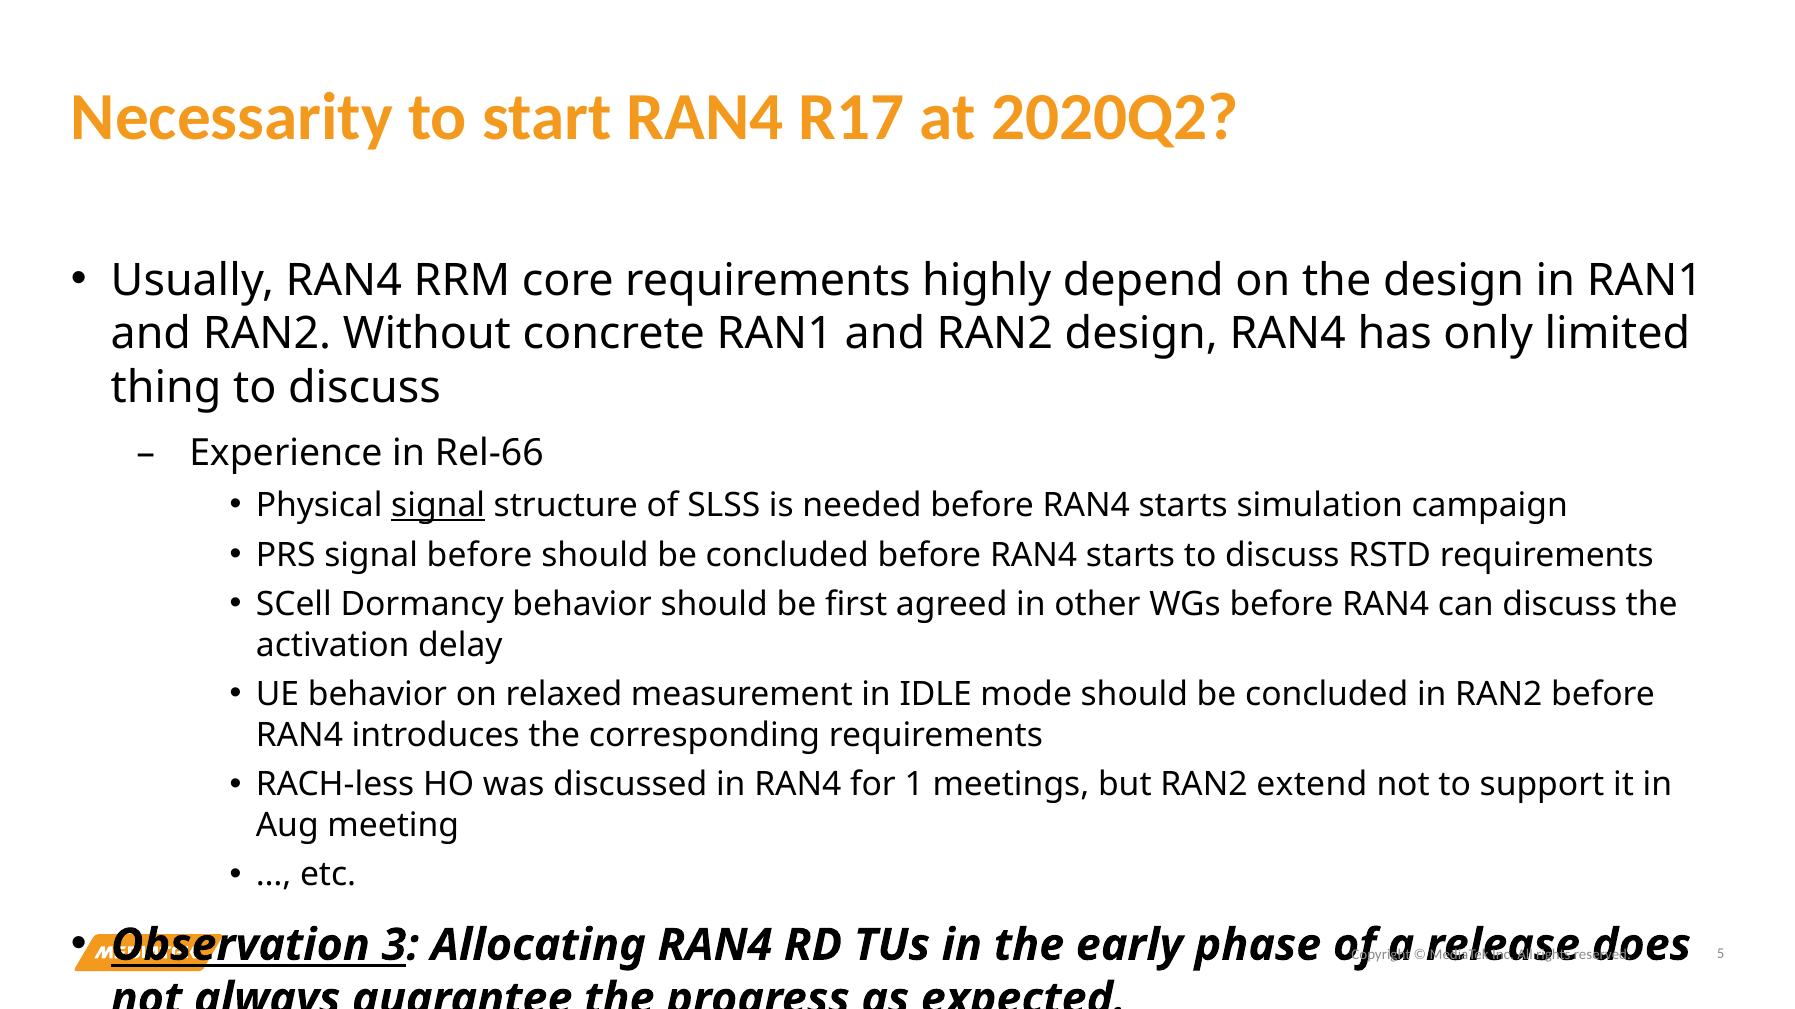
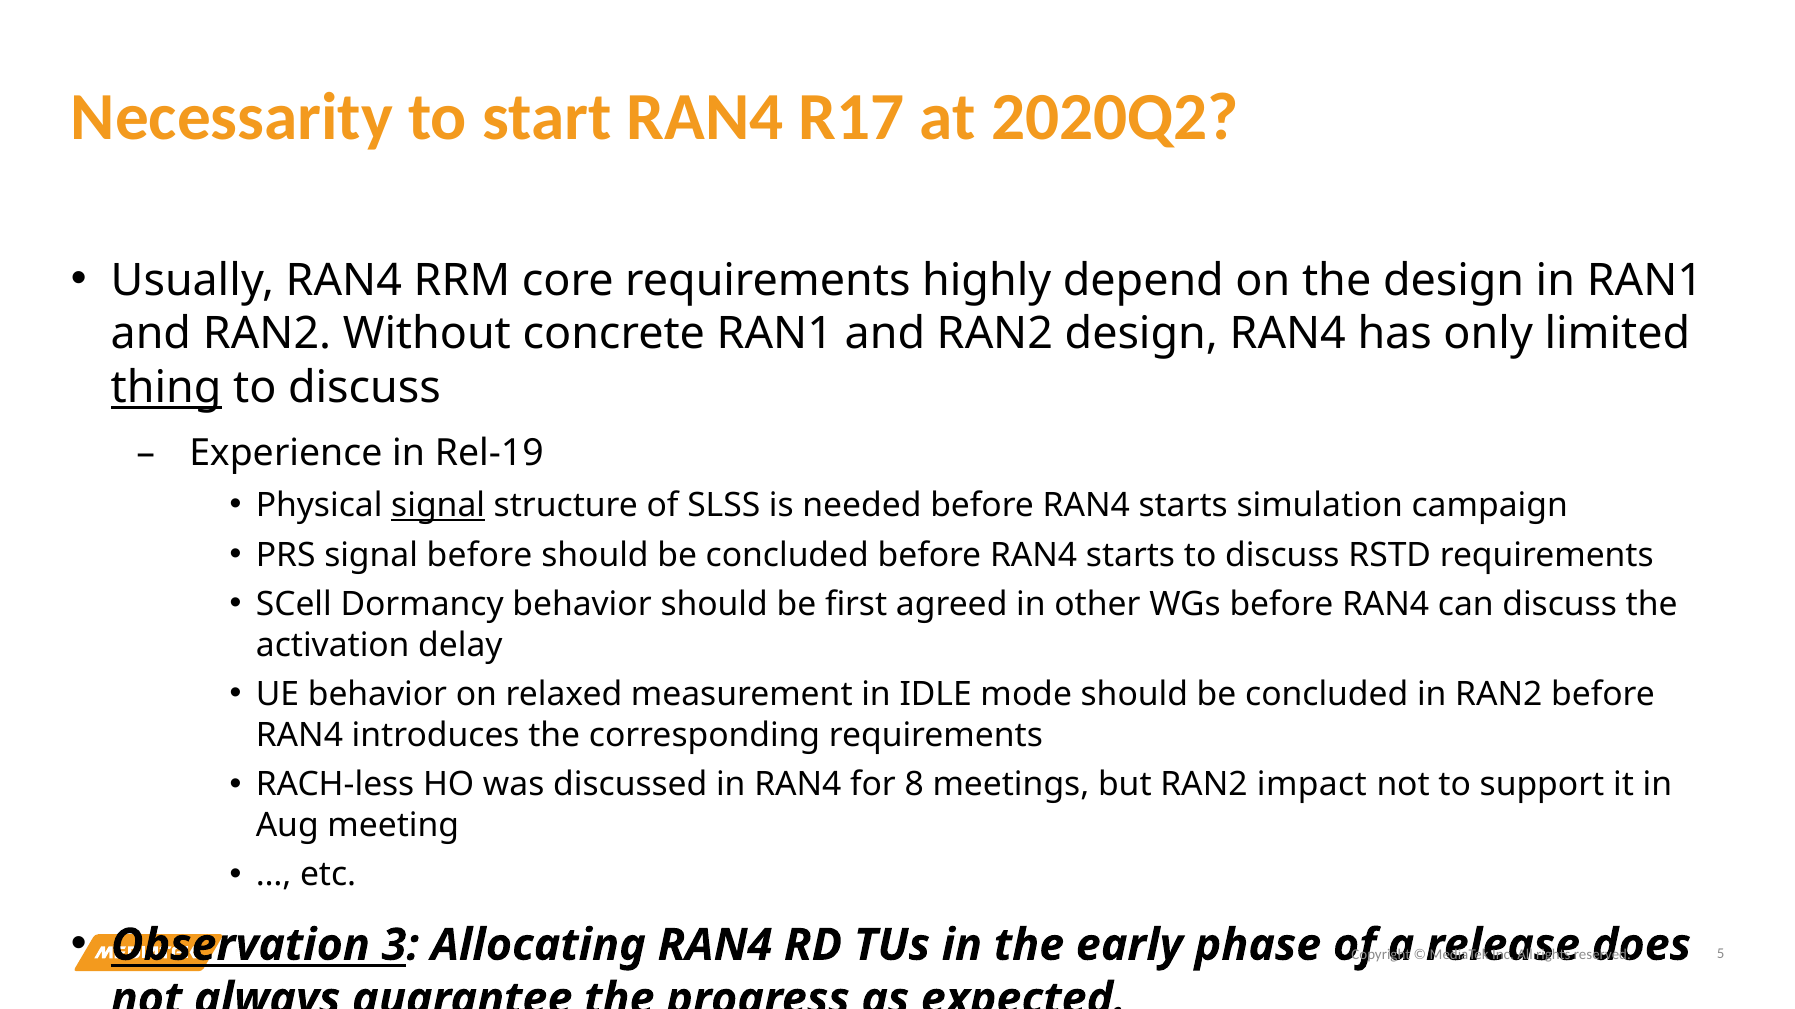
thing underline: none -> present (166, 388)
Rel-66: Rel-66 -> Rel-19 (489, 454)
1: 1 -> 8 (914, 785)
extend: extend -> impact (1312, 785)
